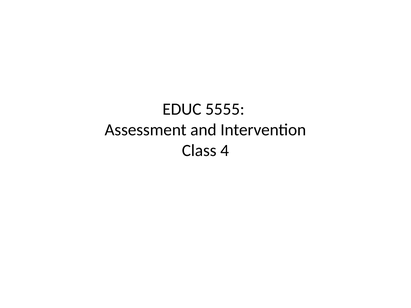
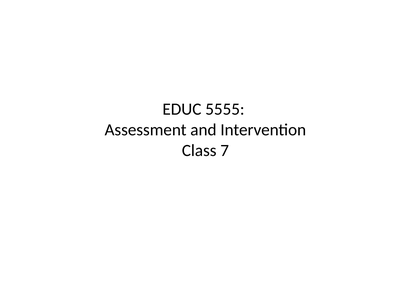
4: 4 -> 7 (225, 151)
